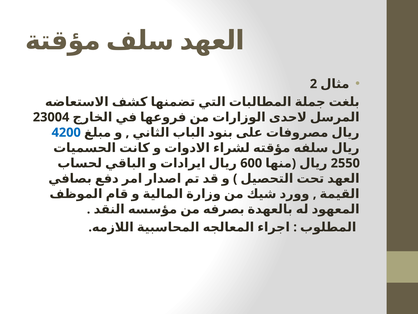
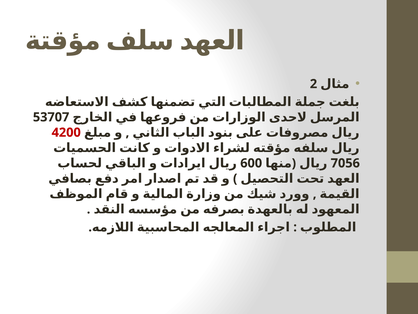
23004: 23004 -> 53707 (51, 117)
4200 colour: blue -> red (66, 132)
2550: 2550 -> 7056 (345, 163)
